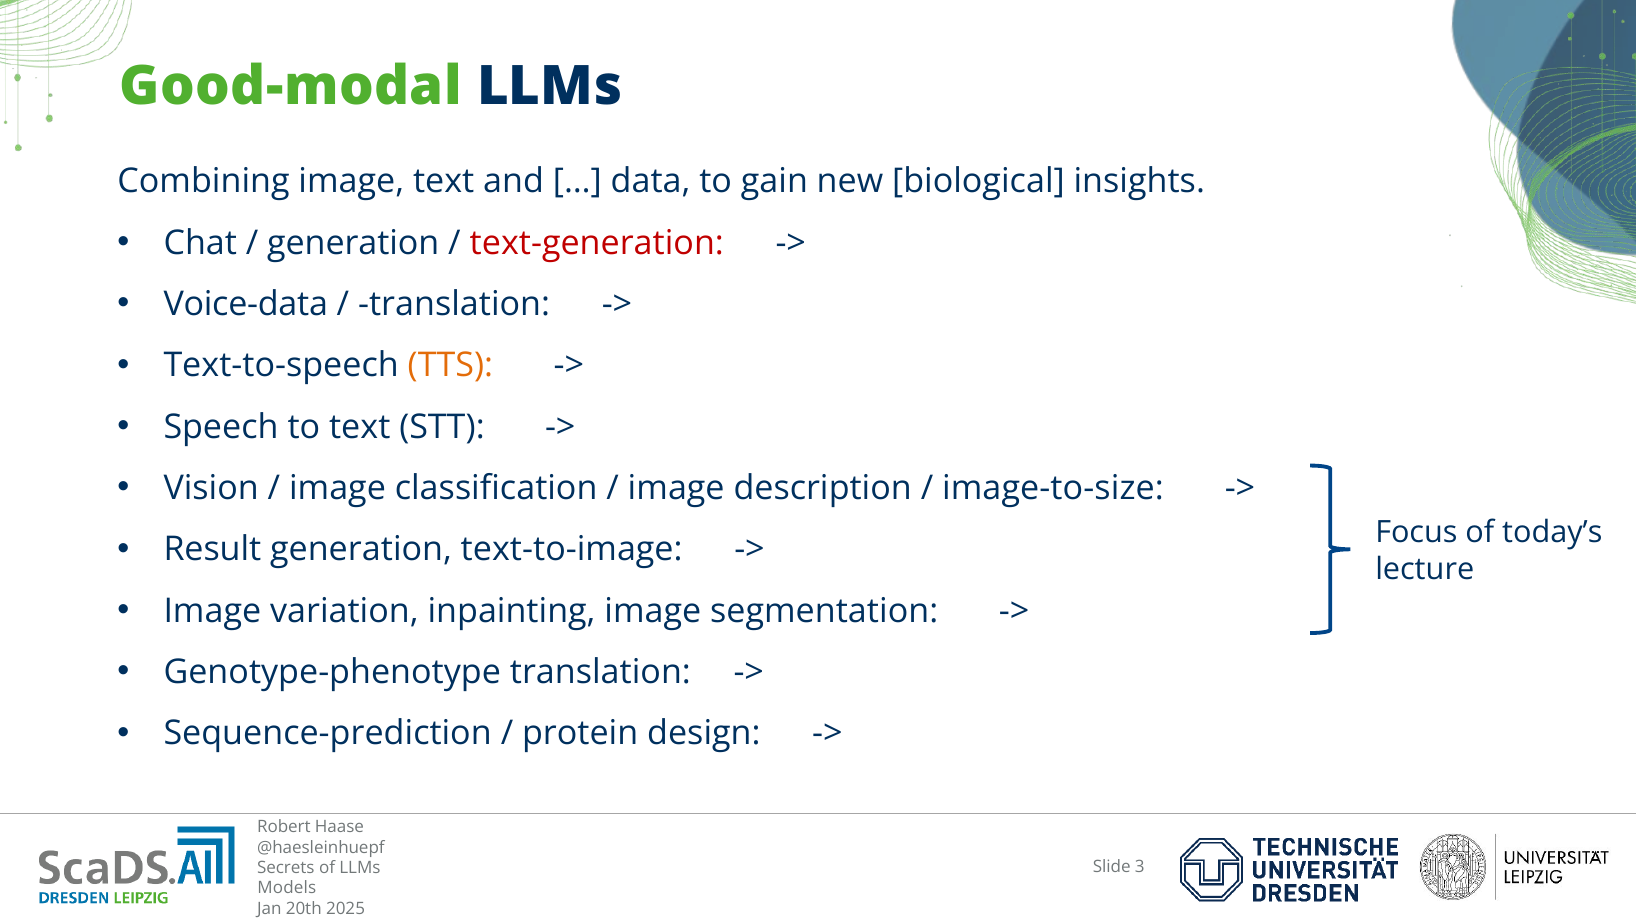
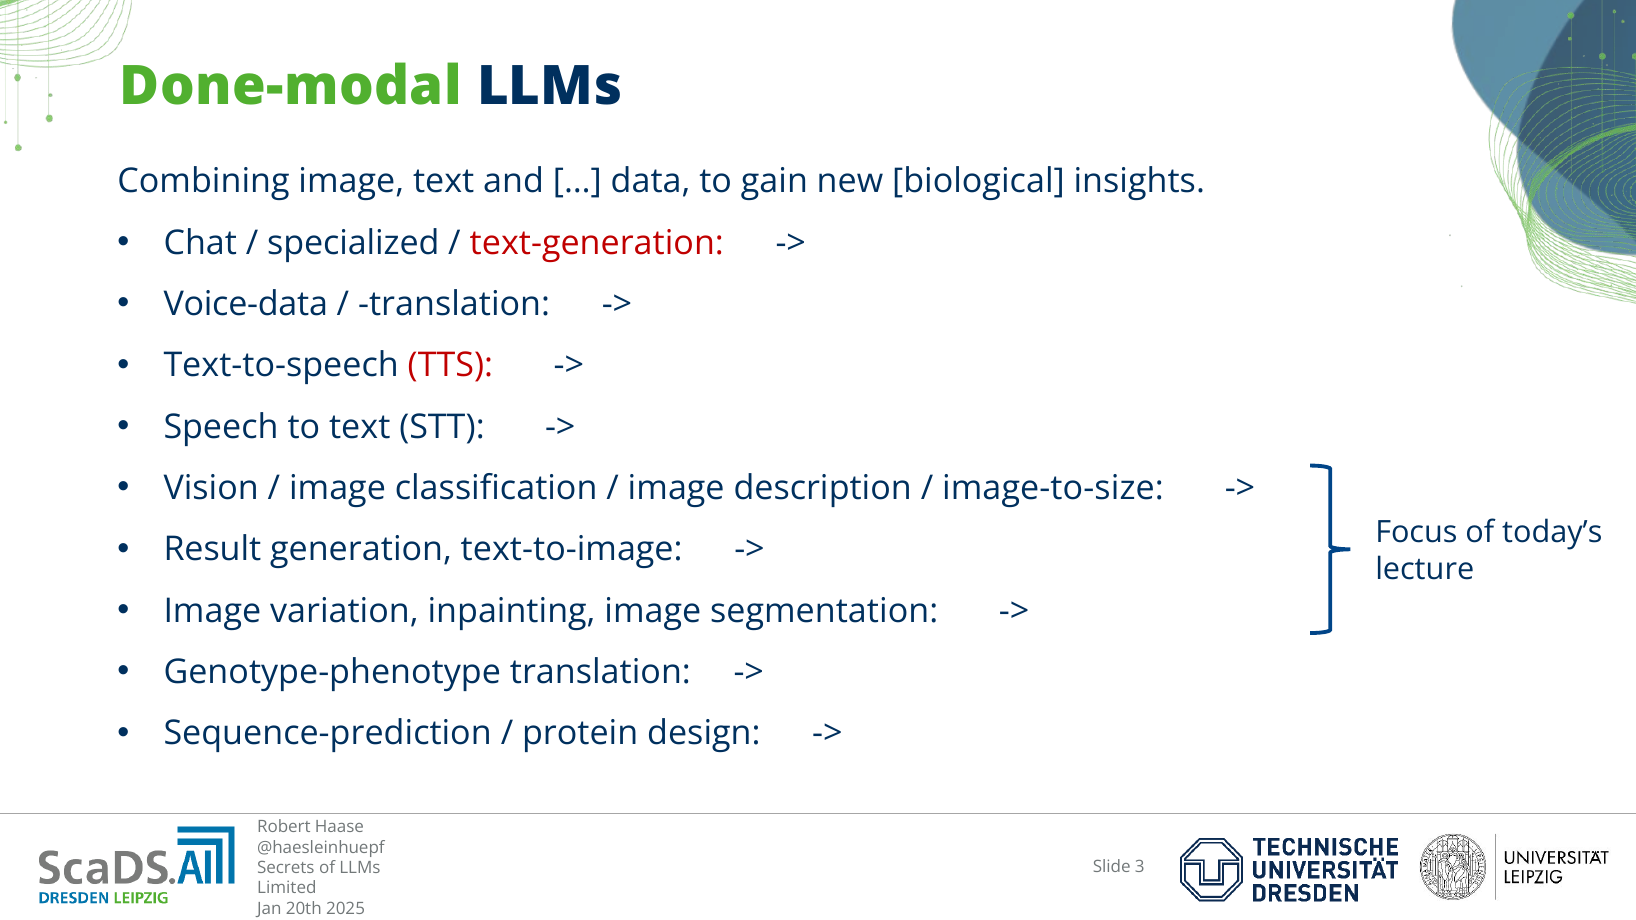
Good-modal: Good-modal -> Done-modal (291, 86)
generation: generation -> specialized (353, 243)
TTS colour: orange -> red (450, 366)
Models: Models -> Limited (287, 889)
